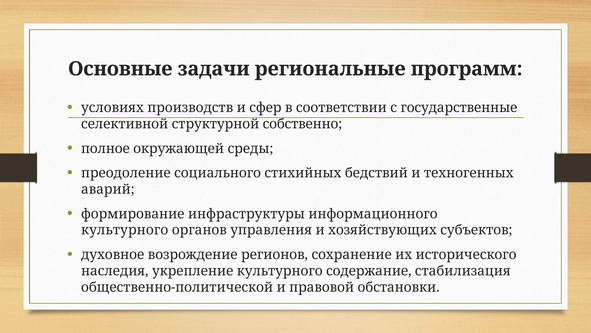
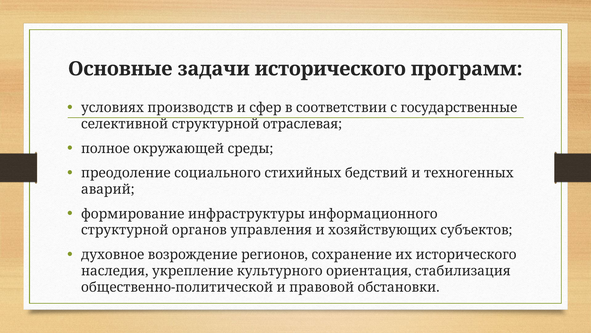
задачи региональные: региональные -> исторического (330, 69)
собственно: собственно -> отраслевая (302, 124)
культурного: культурного -> структурной (125, 230)
содержание: содержание -> ориентация (369, 271)
